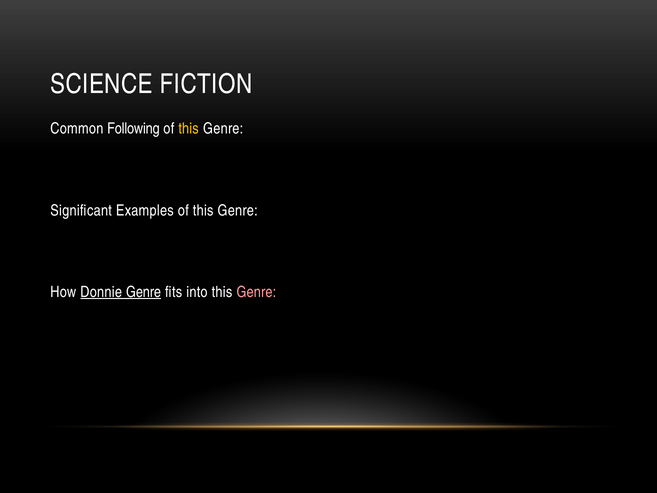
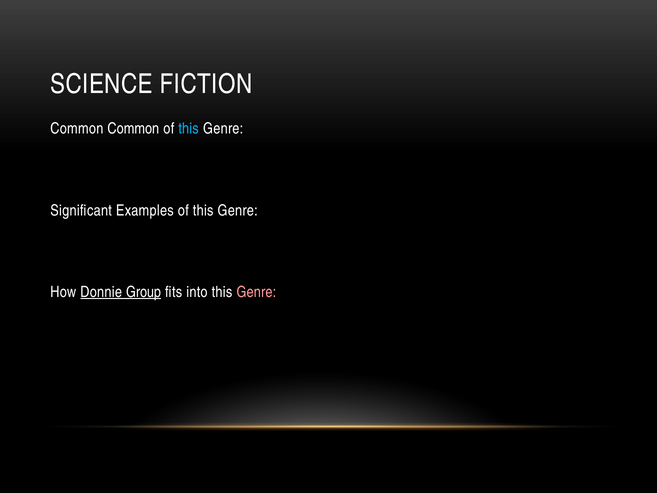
Common Following: Following -> Common (133, 129)
this colour: yellow -> light blue (189, 129)
Donnie Genre: Genre -> Group (144, 292)
